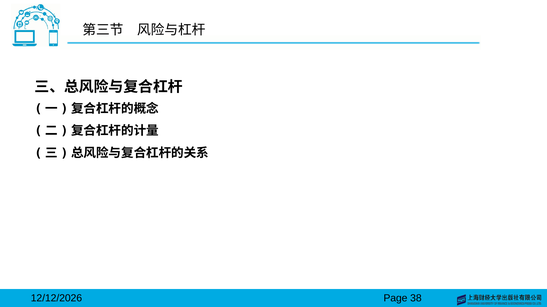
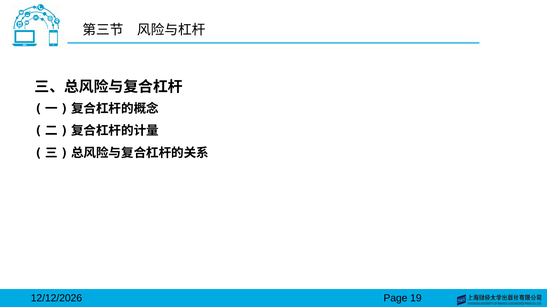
38: 38 -> 19 (416, 299)
